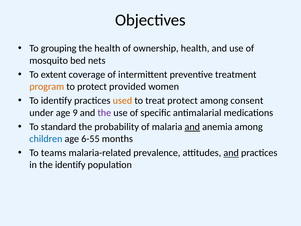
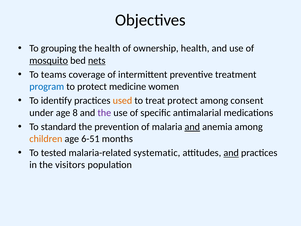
mosquito underline: none -> present (49, 60)
nets underline: none -> present (97, 60)
extent: extent -> teams (54, 74)
program colour: orange -> blue (47, 86)
provided: provided -> medicine (128, 86)
9: 9 -> 8 (75, 113)
probability: probability -> prevention (117, 127)
children colour: blue -> orange (46, 139)
6-55: 6-55 -> 6-51 (90, 139)
teams: teams -> tested (54, 153)
prevalence: prevalence -> systematic (157, 153)
the identify: identify -> visitors (70, 165)
